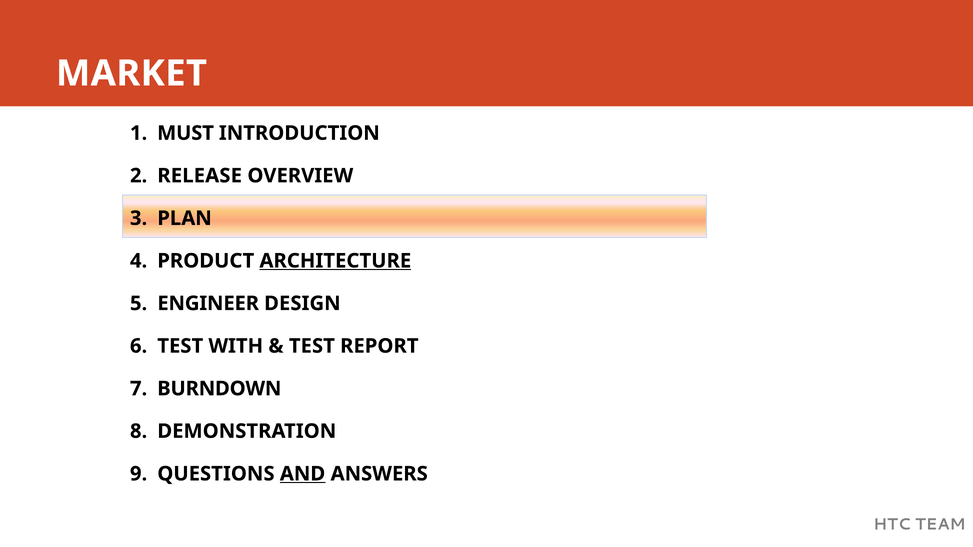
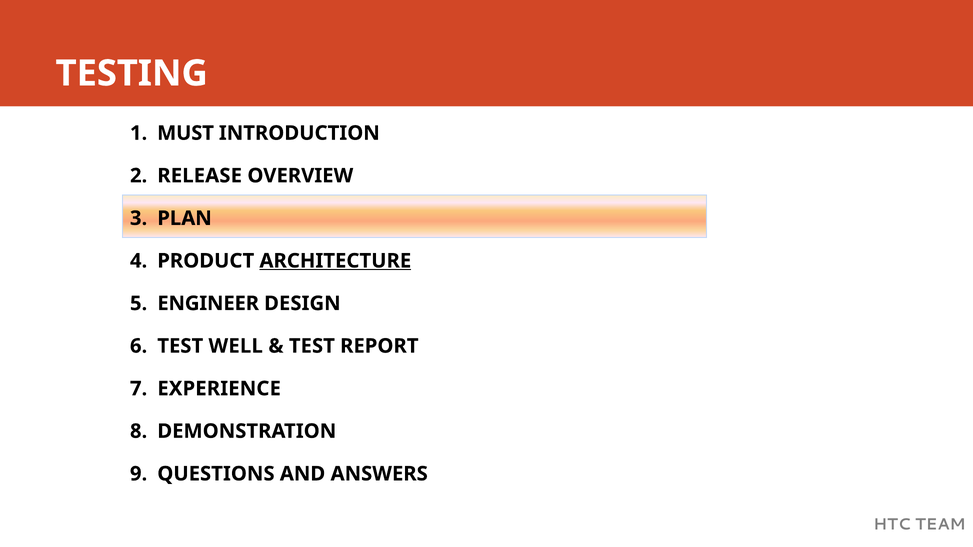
MARKET: MARKET -> TESTING (132, 73)
WITH: WITH -> WELL (236, 346)
BURNDOWN: BURNDOWN -> EXPERIENCE (219, 389)
AND underline: present -> none (303, 474)
